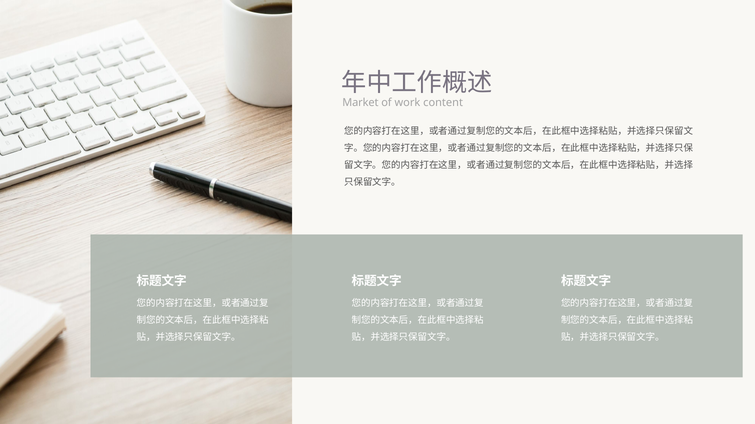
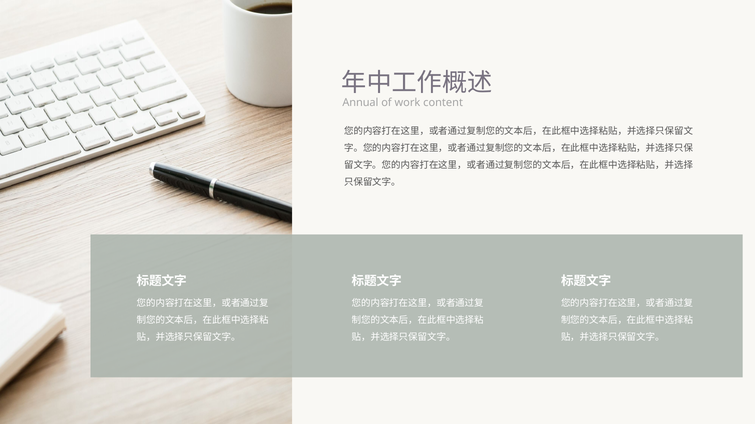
Market: Market -> Annual (360, 103)
